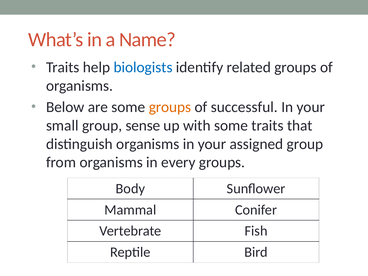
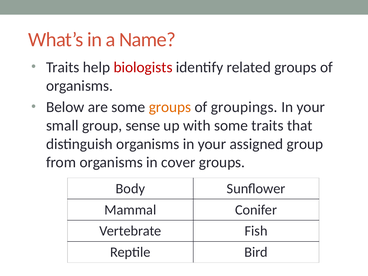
biologists colour: blue -> red (143, 67)
successful: successful -> groupings (244, 107)
every: every -> cover (178, 162)
